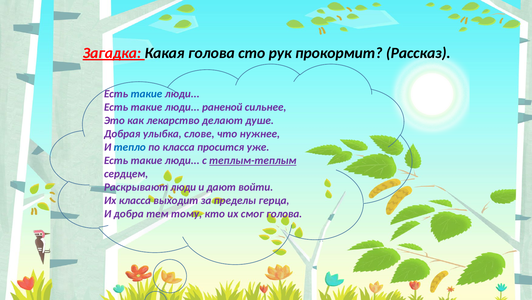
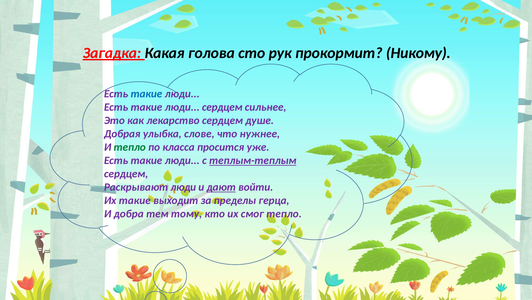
Рассказ: Рассказ -> Никому (418, 53)
люди раненой: раненой -> сердцем (222, 107)
лекарство делают: делают -> сердцем (223, 120)
тепло colour: blue -> green (130, 147)
дают underline: none -> present (221, 187)
Их класса: класса -> такие (135, 200)
смог голова: голова -> тепло (284, 213)
